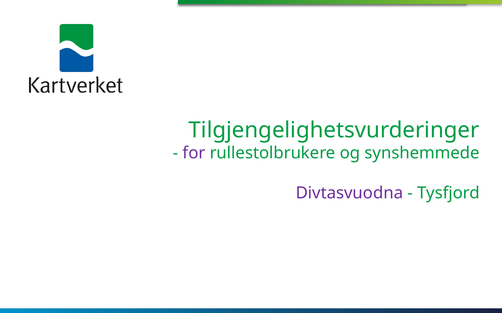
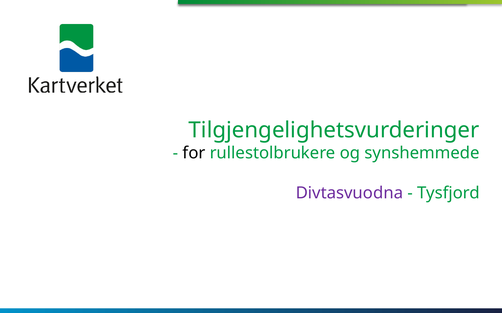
for colour: purple -> black (194, 153)
